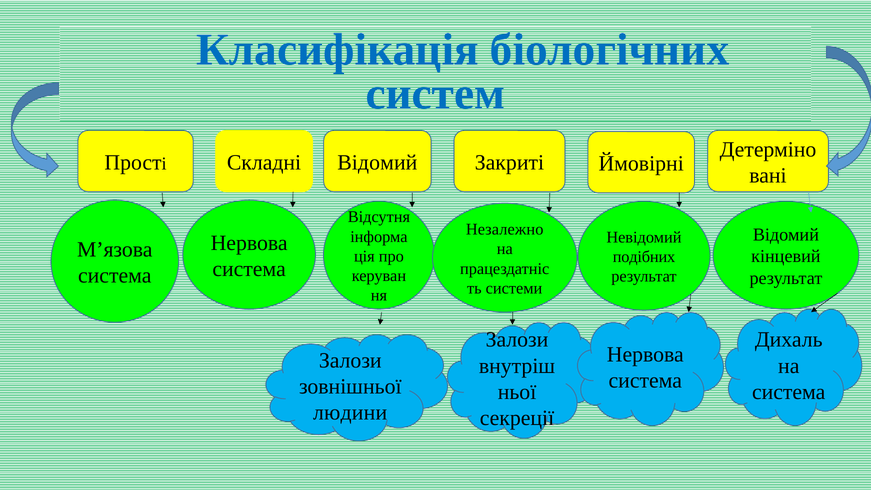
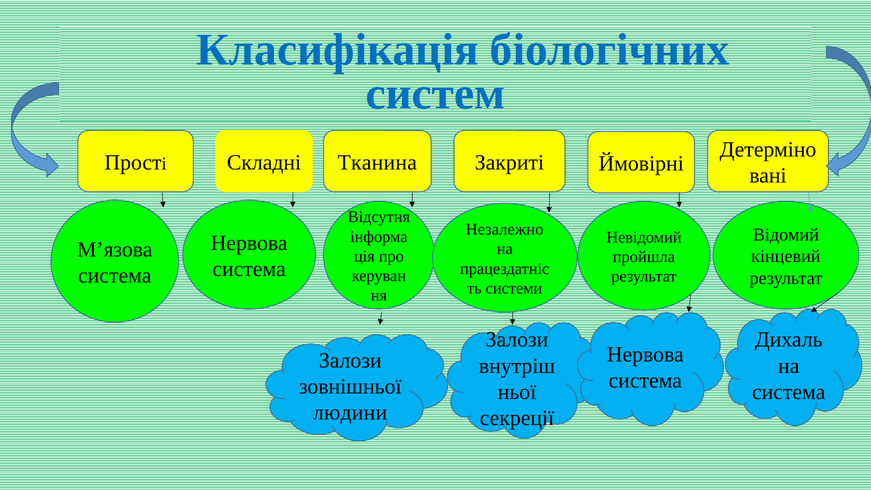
Складні Відомий: Відомий -> Тканина (377, 163)
подібних: подібних -> пройшла (644, 257)
